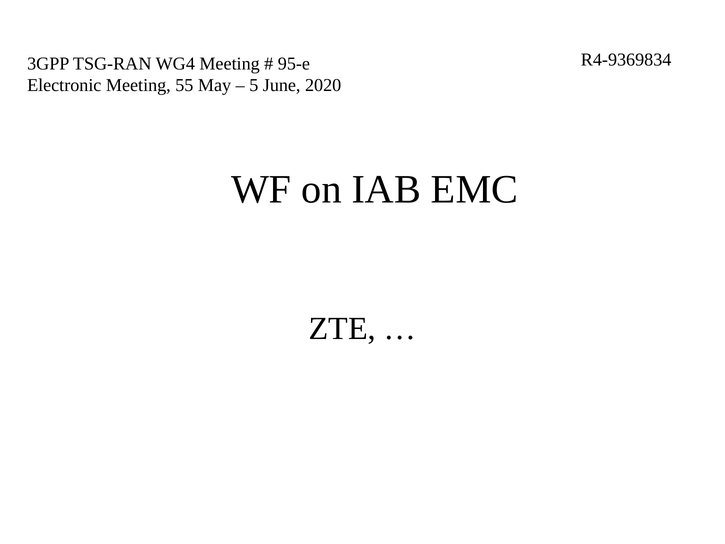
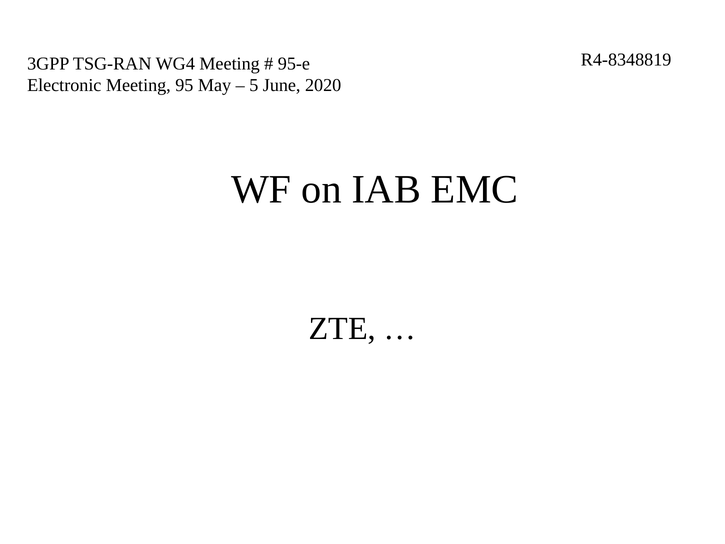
R4-9369834: R4-9369834 -> R4-8348819 (626, 60)
55: 55 -> 95 (184, 85)
